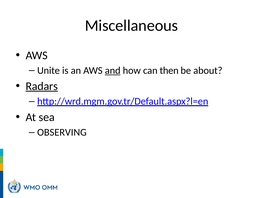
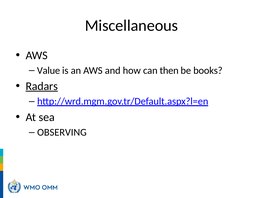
Unite: Unite -> Value (49, 70)
and underline: present -> none (113, 70)
about: about -> books (208, 70)
